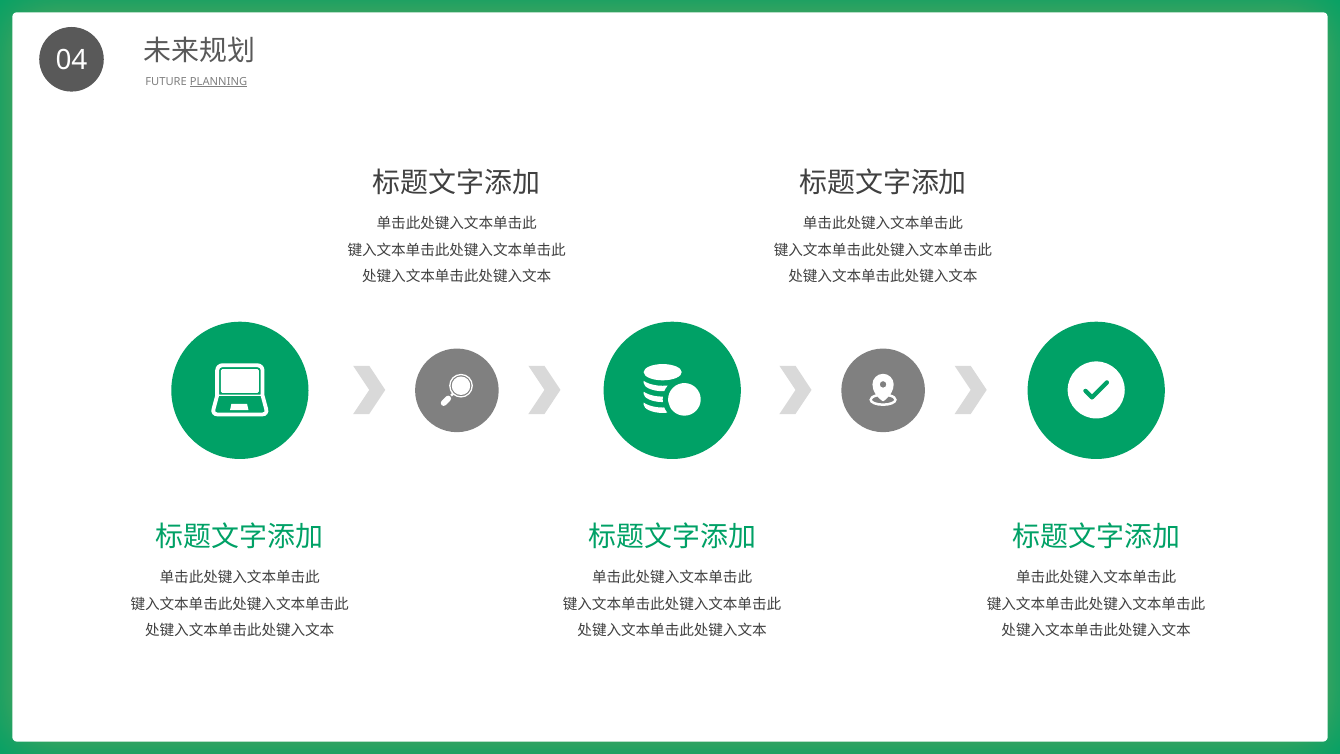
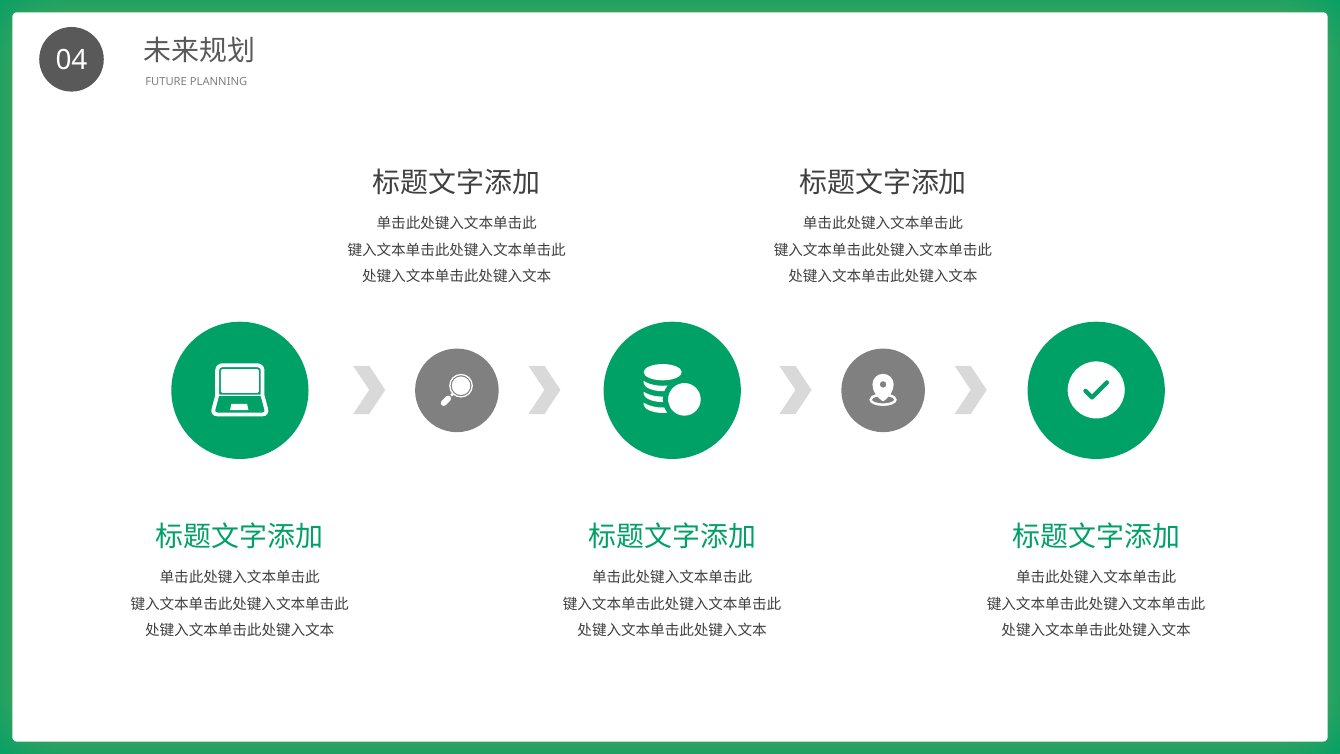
PLANNING underline: present -> none (219, 82)
